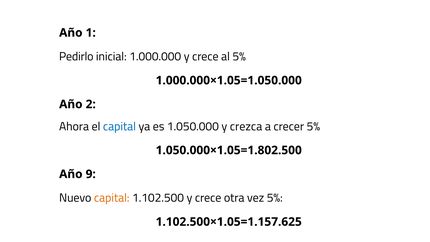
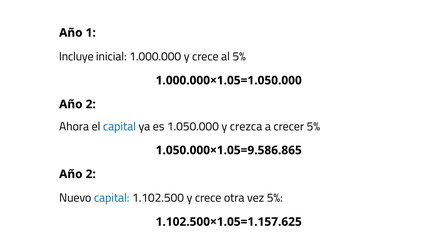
Pedirlo: Pedirlo -> Incluye (76, 57)
1.050.000×1.05=1.802.500: 1.050.000×1.05=1.802.500 -> 1.050.000×1.05=9.586.865 (229, 150)
9: 9 -> 2 (91, 174)
capital colour: orange -> blue (112, 198)
